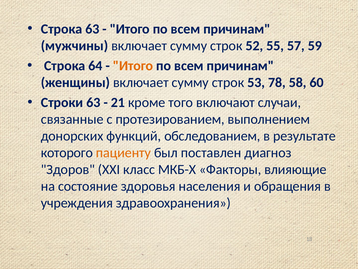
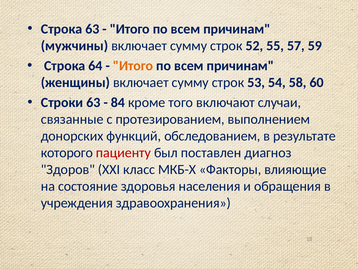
78: 78 -> 54 (277, 82)
21: 21 -> 84 (118, 102)
пациенту colour: orange -> red (123, 153)
